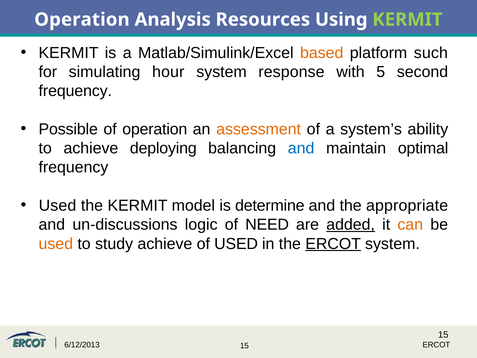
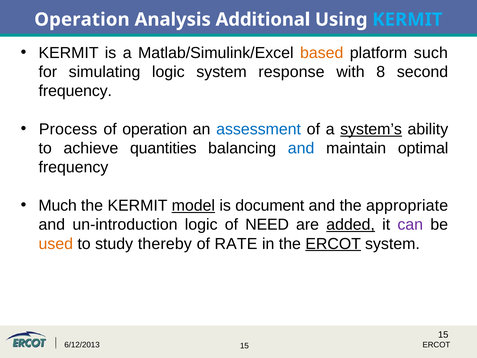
Resources: Resources -> Additional (263, 20)
KERMIT colour: light green -> light blue (407, 20)
simulating hour: hour -> logic (168, 72)
5: 5 -> 8 (381, 72)
Possible: Possible -> Process (68, 129)
assessment colour: orange -> blue (259, 129)
system’s underline: none -> present (371, 129)
deploying: deploying -> quantities (163, 148)
Used: Used -> Much (58, 205)
model underline: none -> present (193, 205)
determine: determine -> document (270, 205)
un-discussions: un-discussions -> un-introduction (125, 225)
can colour: orange -> purple (410, 225)
study achieve: achieve -> thereby (165, 244)
of USED: USED -> RATE (236, 244)
